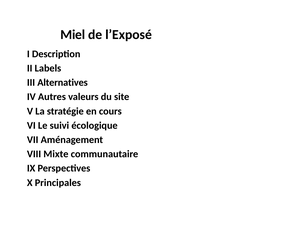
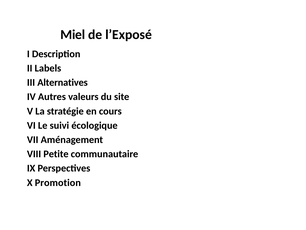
Mixte: Mixte -> Petite (56, 154)
Principales: Principales -> Promotion (58, 182)
